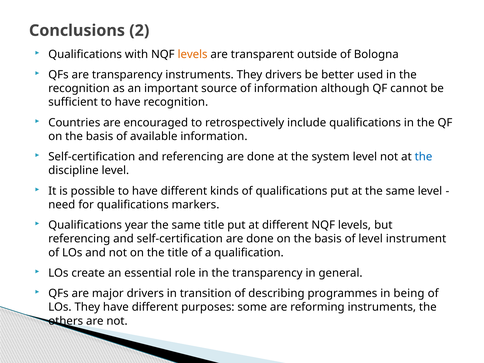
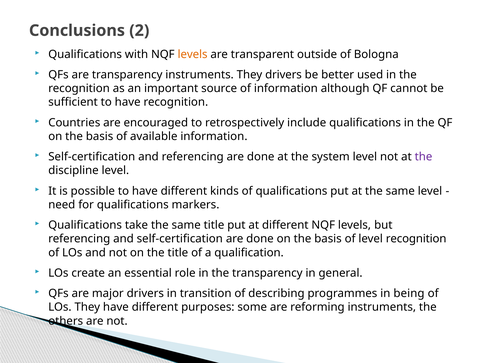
the colour: blue -> purple (424, 157)
year: year -> take (136, 225)
level instrument: instrument -> recognition (416, 239)
